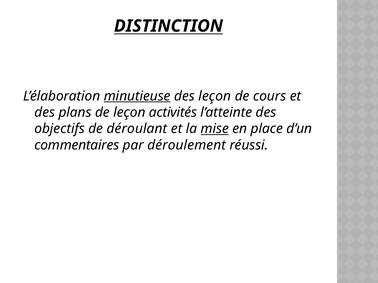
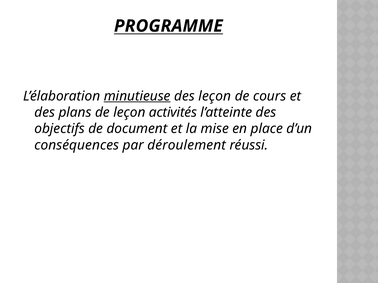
DISTINCTION: DISTINCTION -> PROGRAMME (168, 26)
déroulant: déroulant -> document (137, 129)
mise underline: present -> none (215, 129)
commentaires: commentaires -> conséquences (77, 145)
